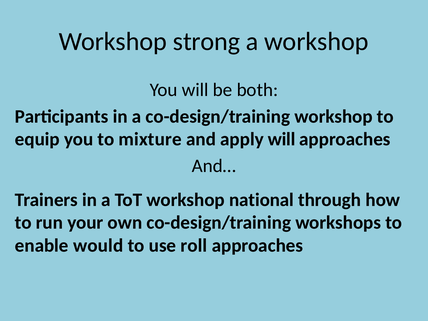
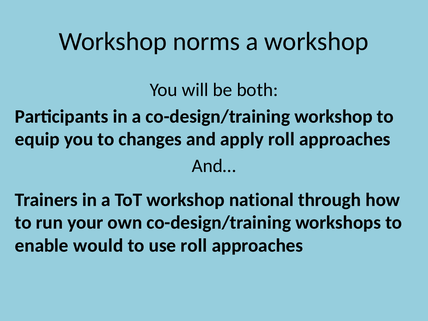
strong: strong -> norms (206, 41)
mixture: mixture -> changes (150, 139)
apply will: will -> roll (281, 139)
